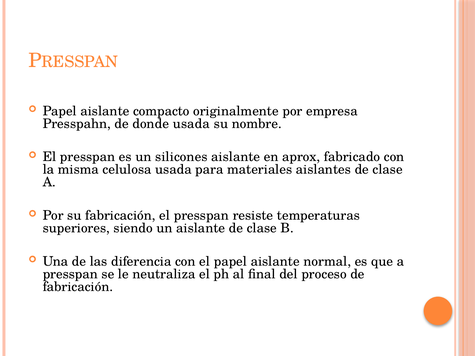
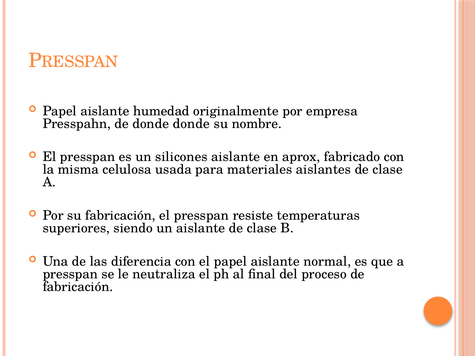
compacto: compacto -> humedad (161, 111)
donde usada: usada -> donde (191, 124)
